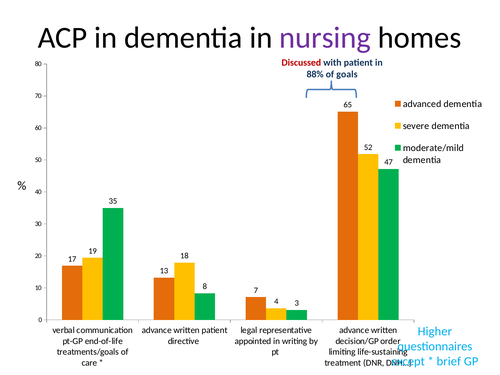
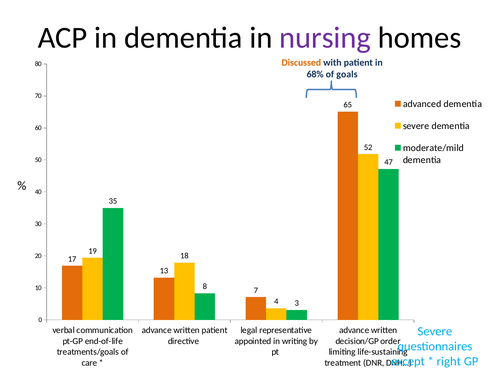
Discussed colour: red -> orange (301, 63)
88%: 88% -> 68% (315, 74)
Higher: Higher -> Severe (435, 331)
brief: brief -> right (449, 361)
